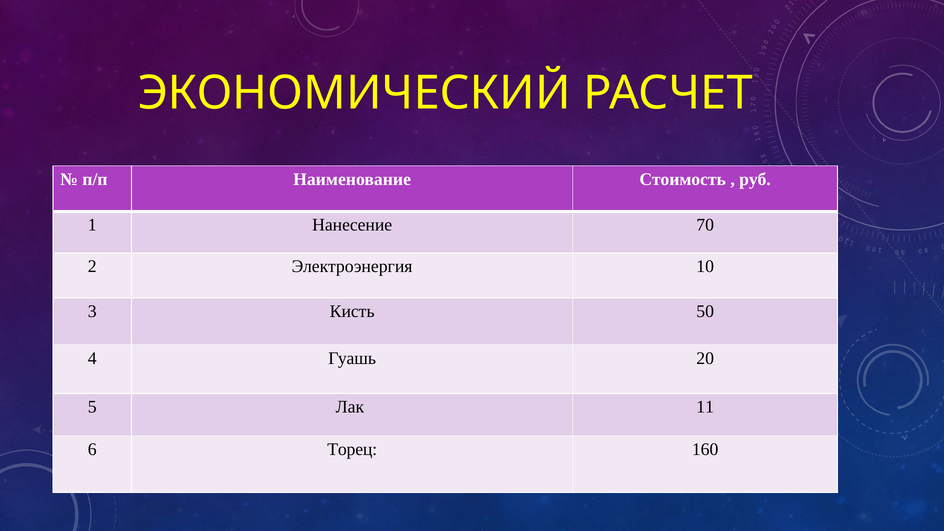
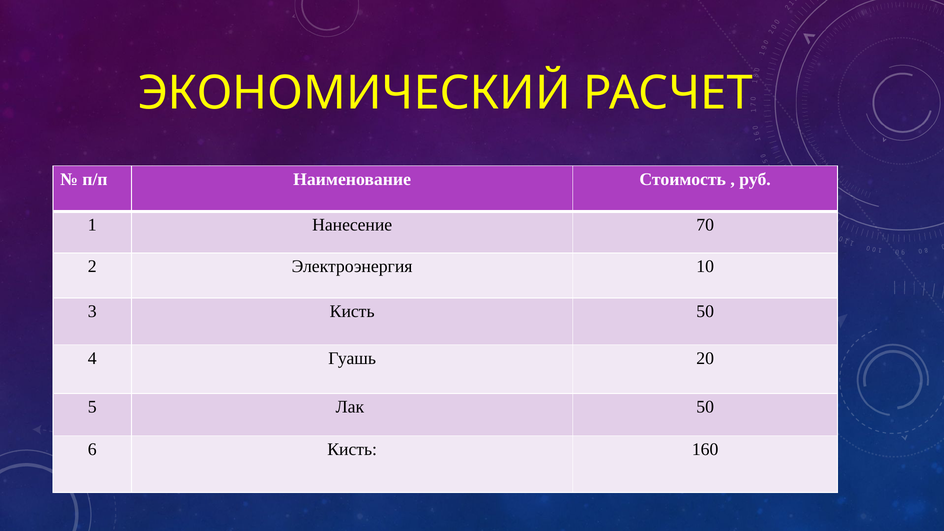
Лак 11: 11 -> 50 (705, 407)
6 Торец: Торец -> Кисть (352, 449)
